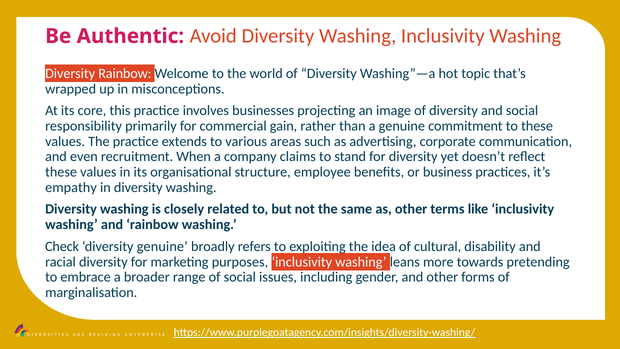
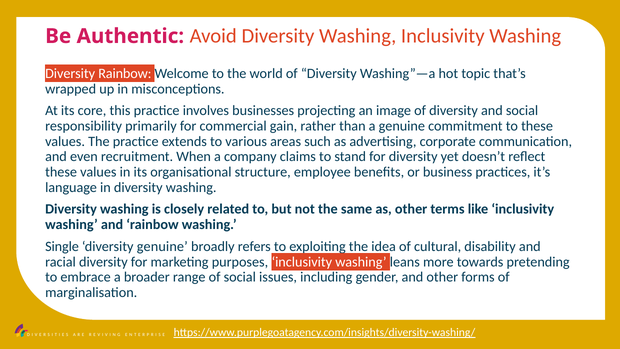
empathy: empathy -> language (71, 187)
Check: Check -> Single (62, 246)
